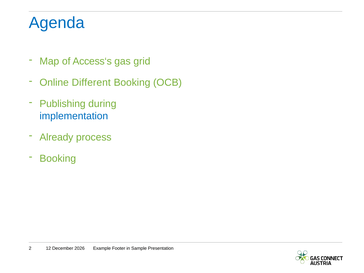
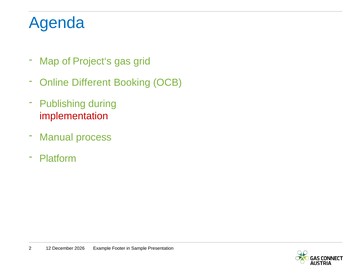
Access‘s: Access‘s -> Project‘s (92, 61)
implementation colour: blue -> red (74, 116)
Already: Already -> Manual (56, 137)
Booking: Booking -> Platform (58, 158)
